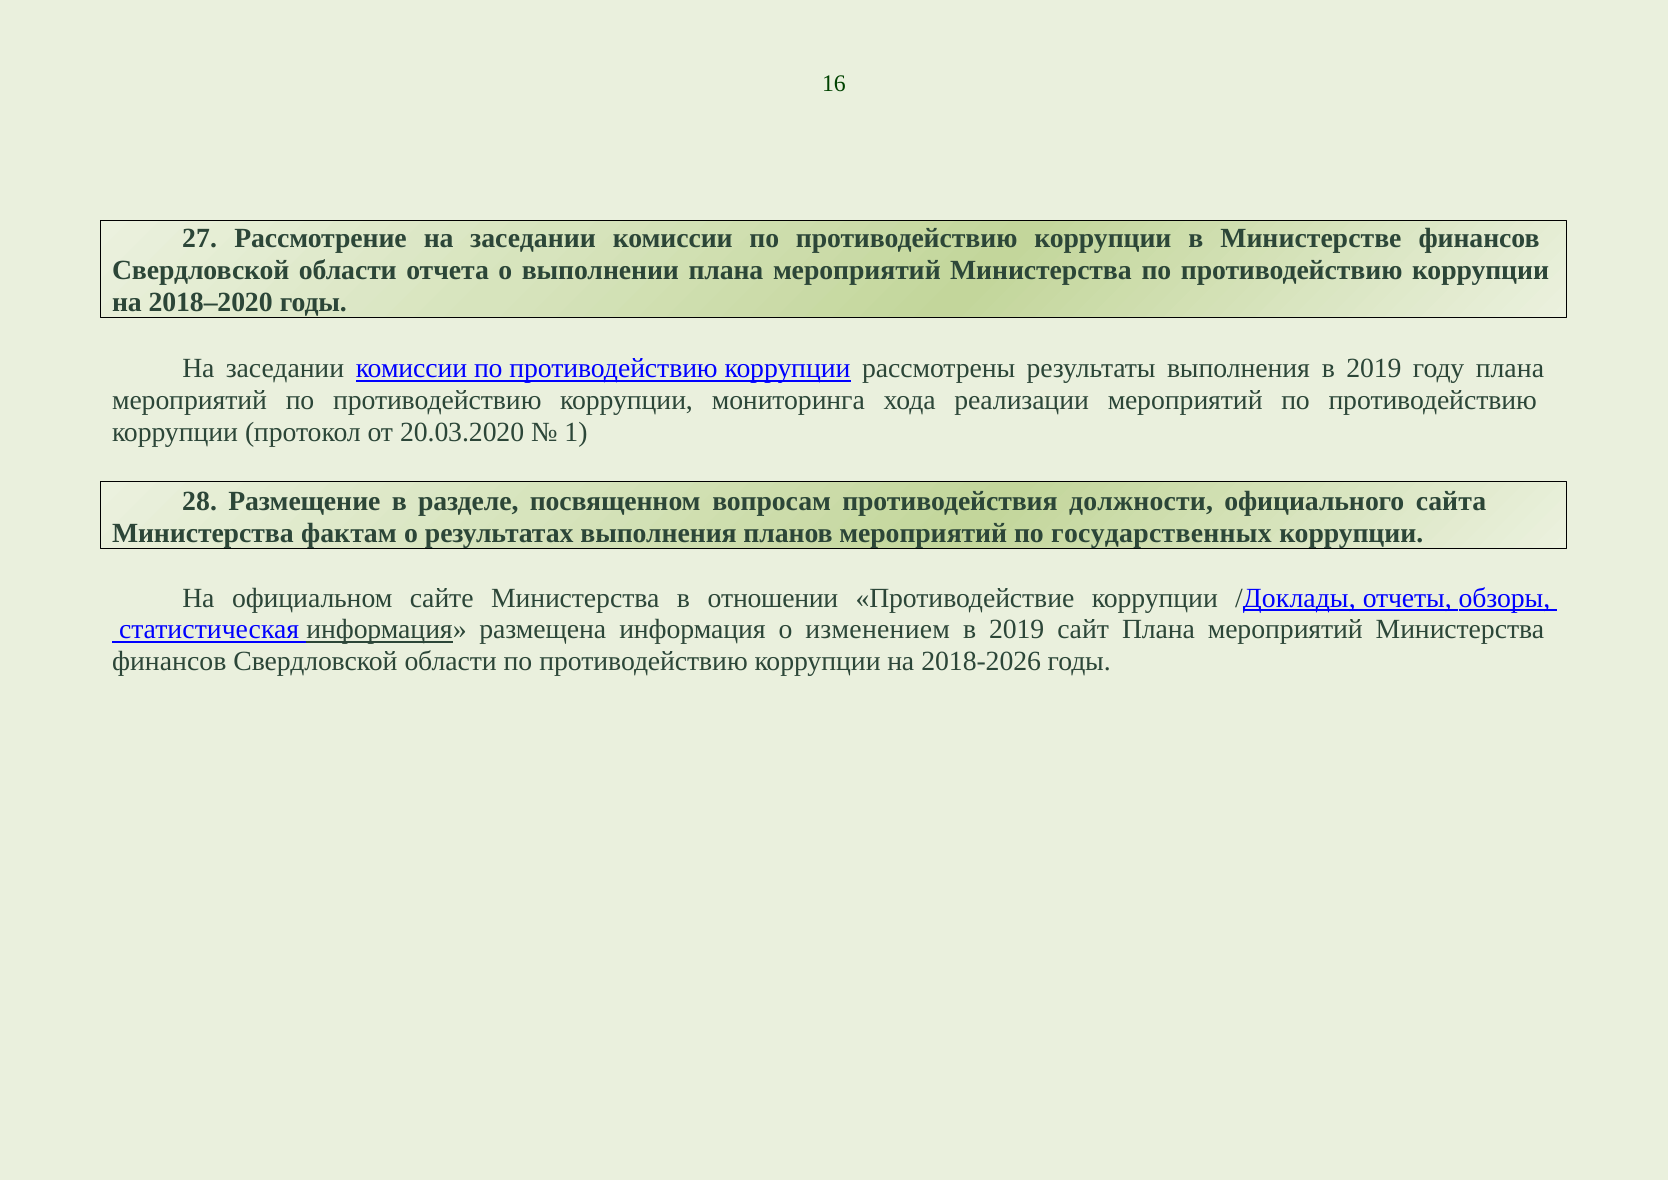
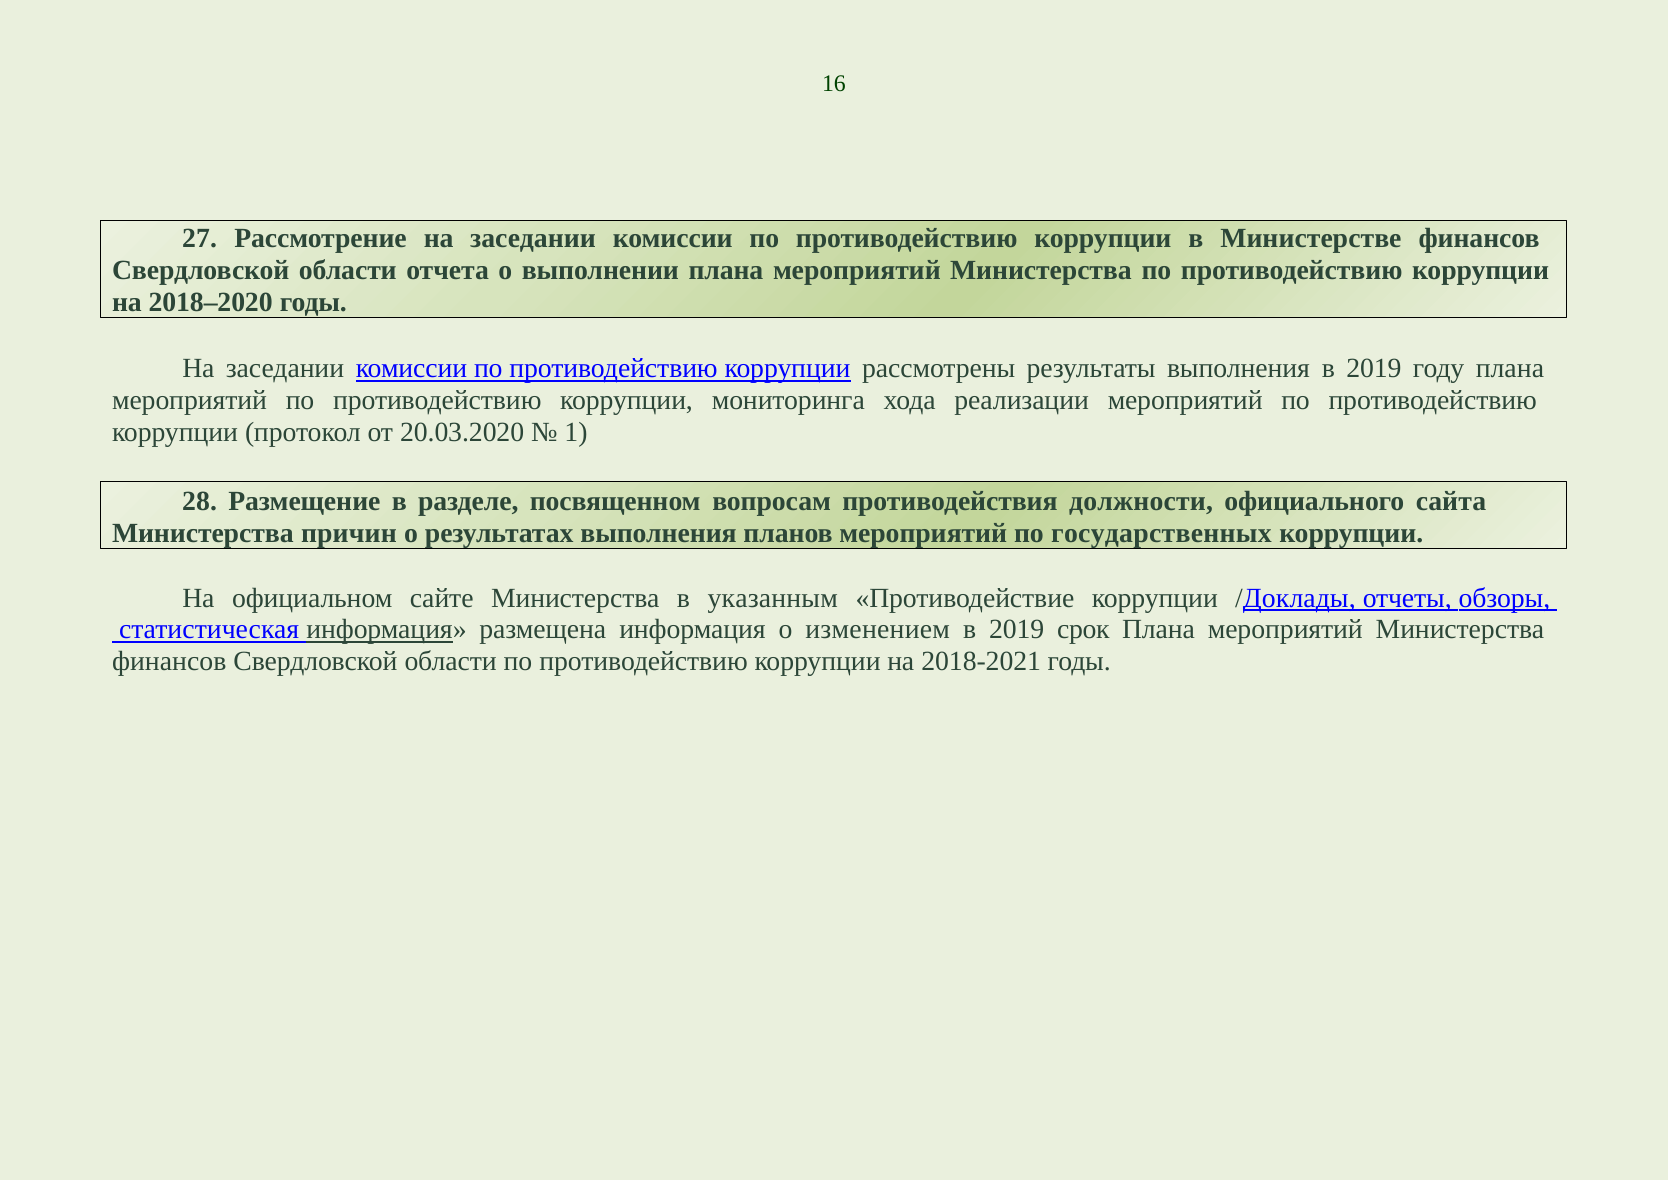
фактам: фактам -> причин (349, 533)
отношении: отношении -> указанным (773, 598)
сайт: сайт -> срок (1083, 630)
2018-2026: 2018-2026 -> 2018-2021 (981, 662)
